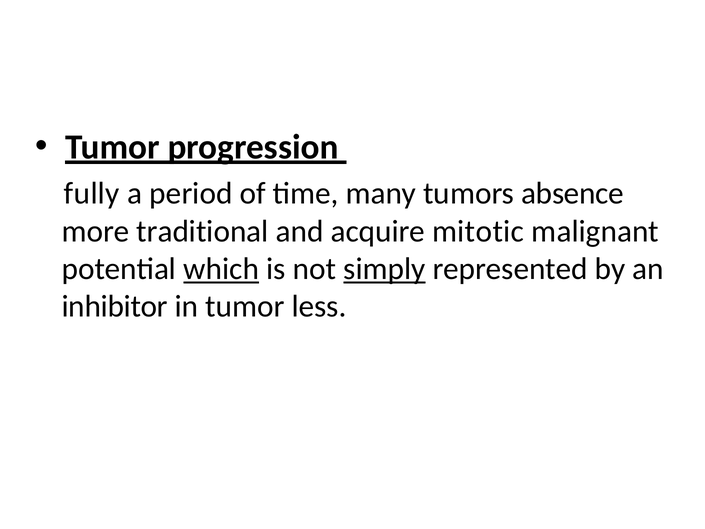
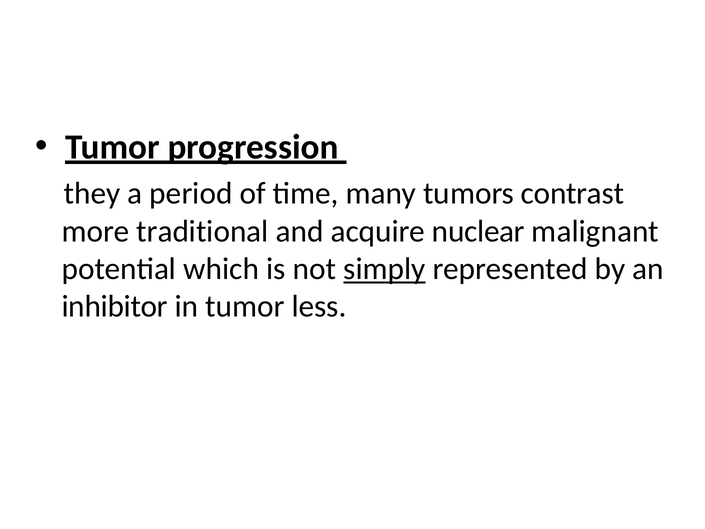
fully: fully -> they (92, 194)
absence: absence -> contrast (573, 194)
mitotic: mitotic -> nuclear (478, 231)
which underline: present -> none (221, 269)
